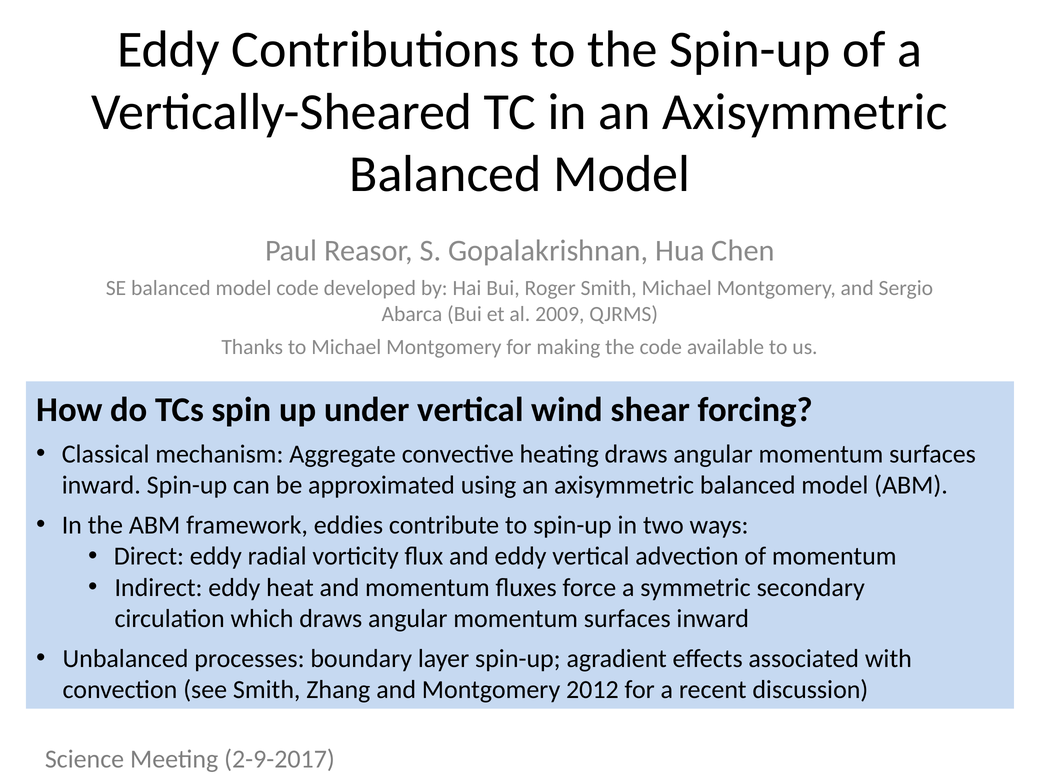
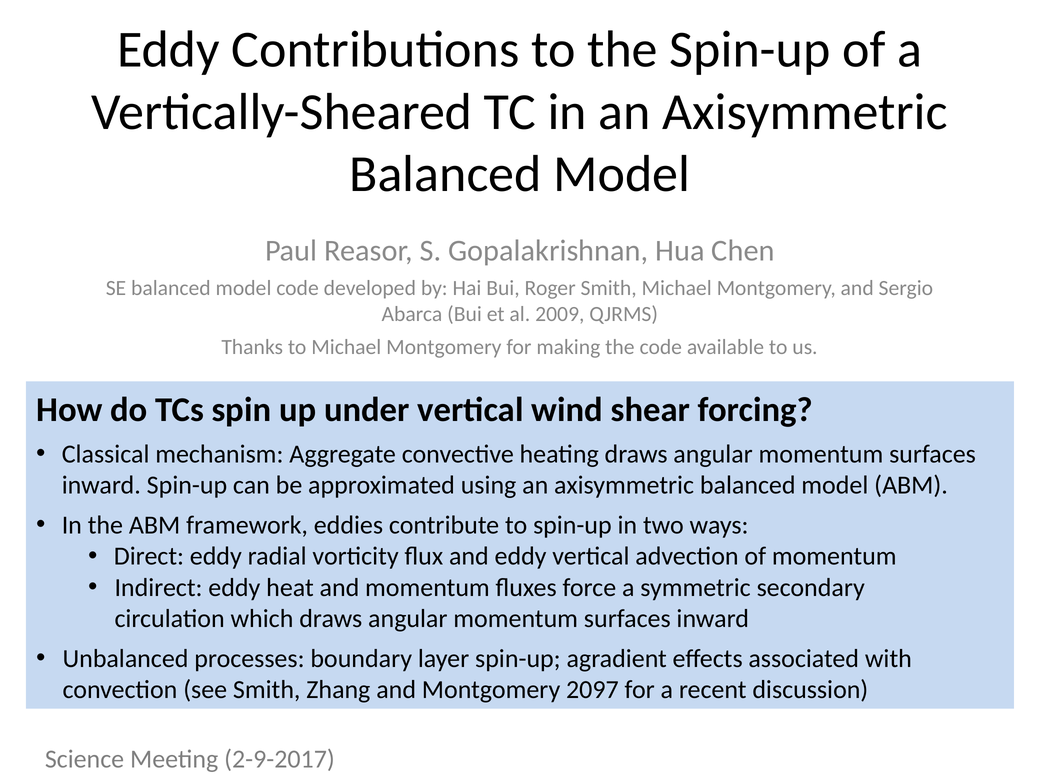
2012: 2012 -> 2097 (592, 690)
